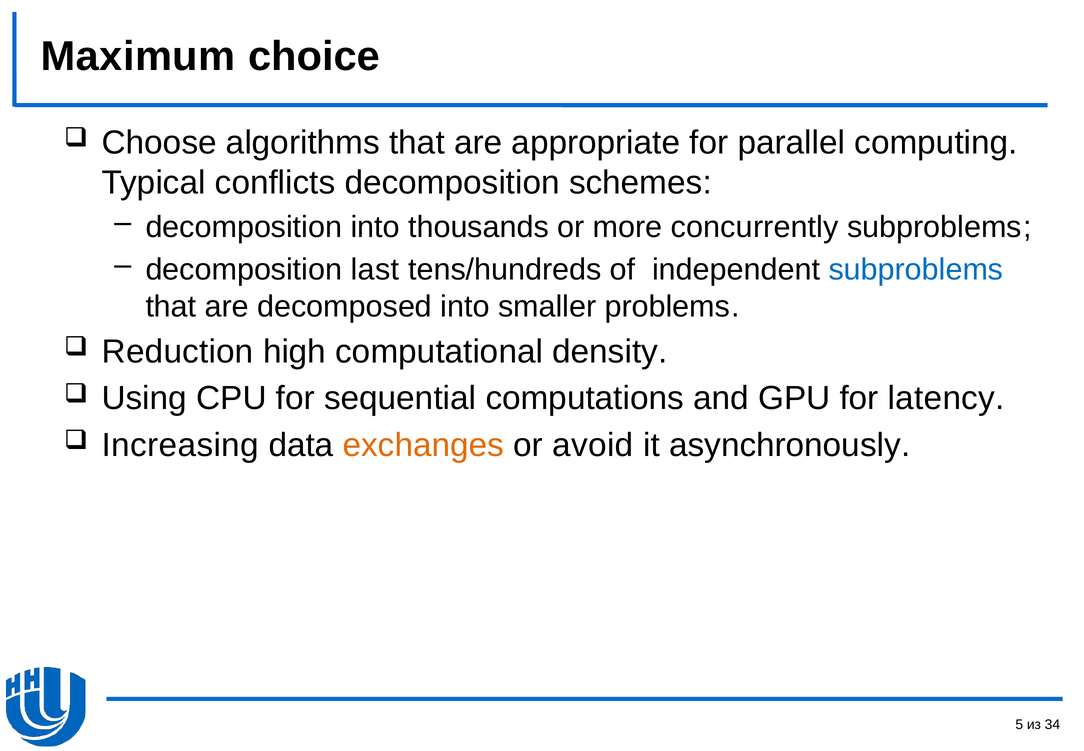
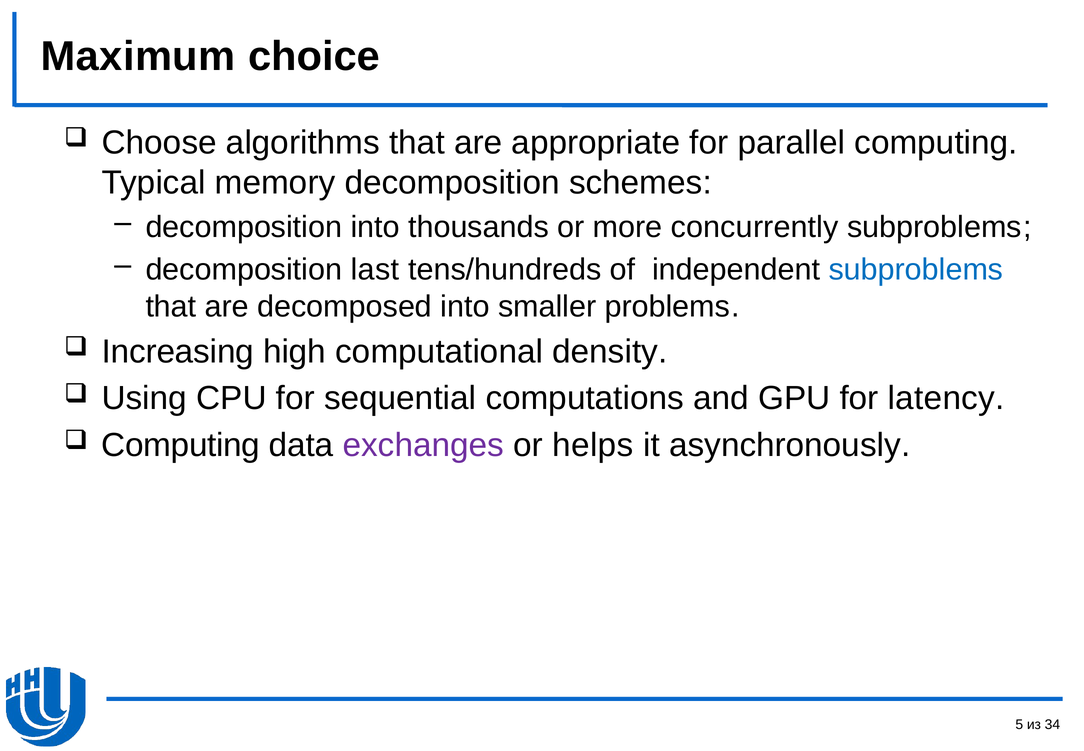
conflicts: conflicts -> memory (275, 183)
Reduction: Reduction -> Increasing (178, 352)
Increasing: Increasing -> Computing (181, 445)
exchanges colour: orange -> purple (423, 445)
avoid: avoid -> helps (593, 445)
